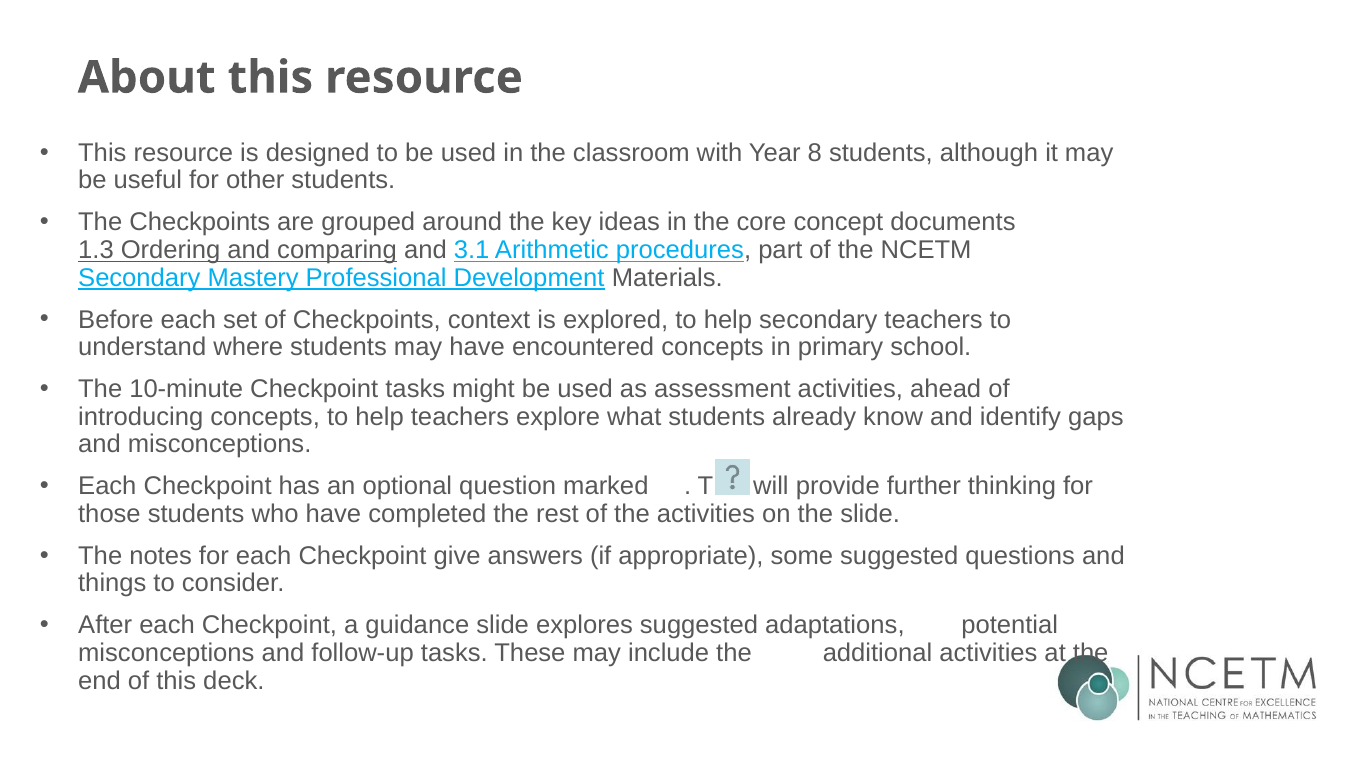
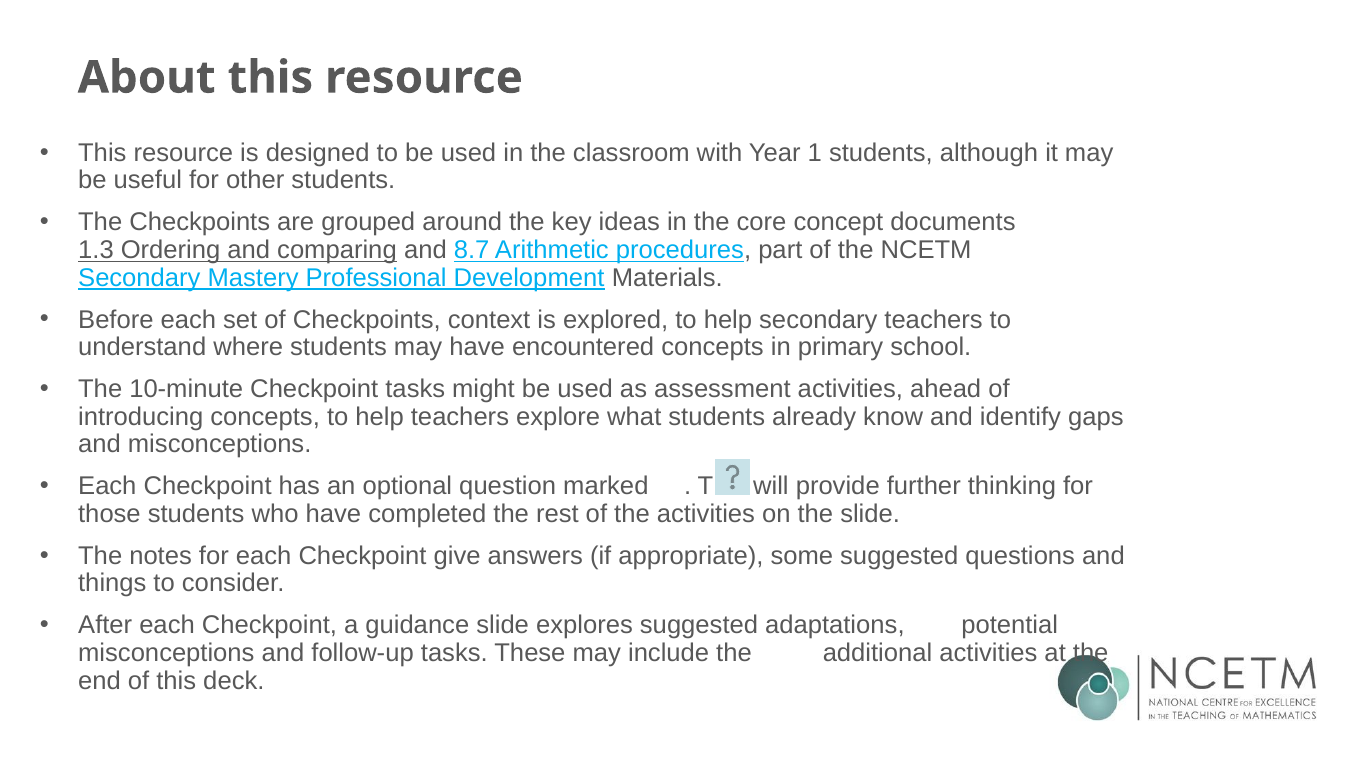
8: 8 -> 1 (815, 153)
3.1: 3.1 -> 8.7 (472, 250)
